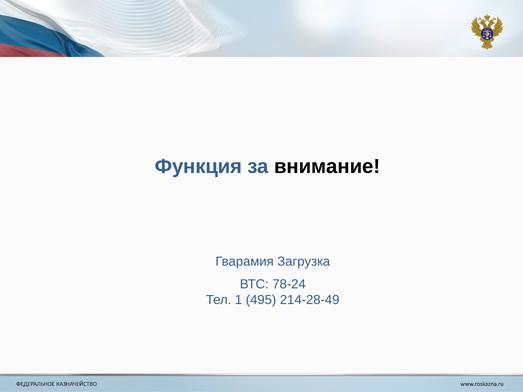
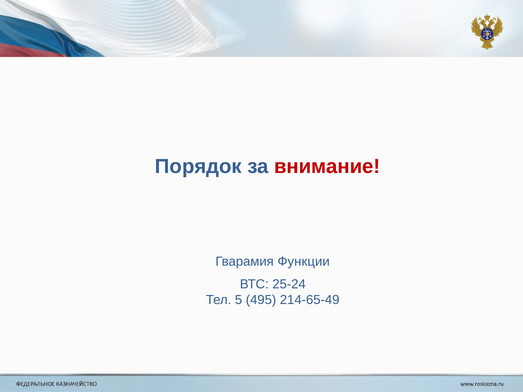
Функция: Функция -> Порядок (198, 167)
внимание colour: black -> red (327, 167)
Загрузка: Загрузка -> Функции (304, 262)
78-24: 78-24 -> 25-24 (289, 284)
1: 1 -> 5 (239, 300)
214-28-49: 214-28-49 -> 214-65-49 (310, 300)
